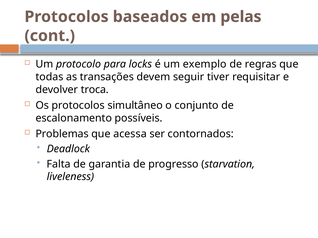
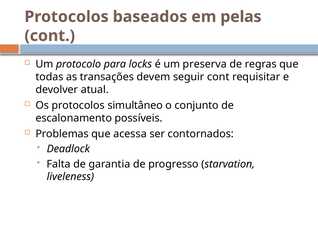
exemplo: exemplo -> preserva (205, 64)
seguir tiver: tiver -> cont (218, 77)
troca: troca -> atual (95, 90)
